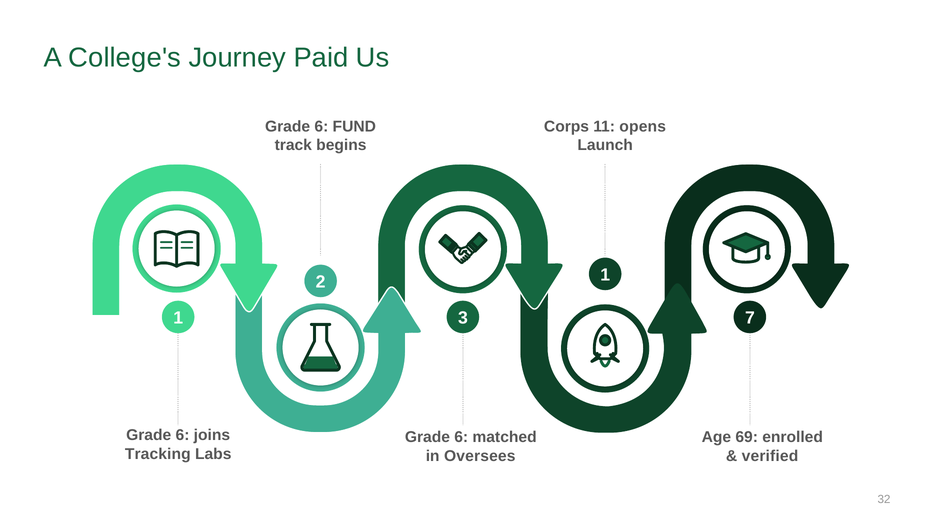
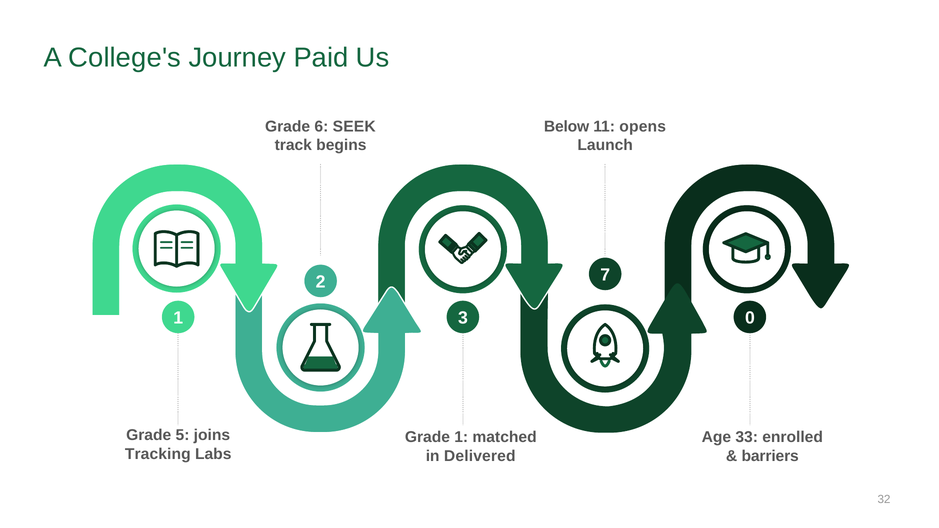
FUND: FUND -> SEEK (354, 126)
Corps: Corps -> Below (567, 126)
2 1: 1 -> 7 (605, 275)
7: 7 -> 0 (750, 318)
6: 6 -> 5 (183, 435)
6: 6 -> 1 (461, 437)
69: 69 -> 33 (747, 437)
Oversees: Oversees -> Delivered (480, 456)
verified: verified -> barriers (770, 456)
